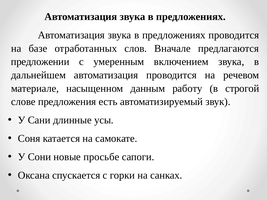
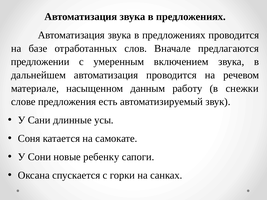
строгой: строгой -> снежки (242, 89)
просьбе: просьбе -> ребенку (101, 157)
